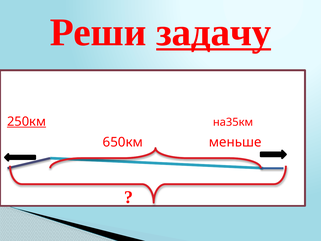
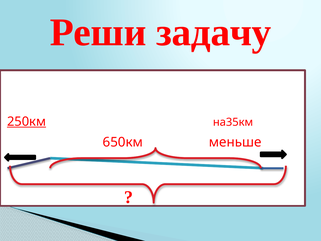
задачу underline: present -> none (214, 32)
